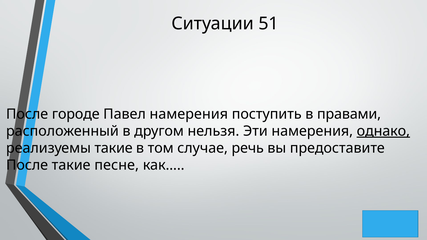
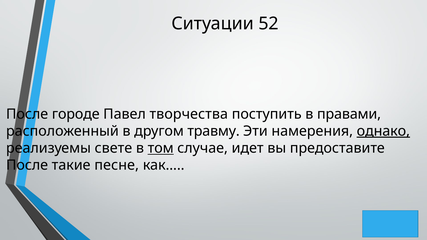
51: 51 -> 52 (269, 24)
Павел намерения: намерения -> творчества (189, 114)
нельзя: нельзя -> травму (214, 131)
реализуемы такие: такие -> свете (113, 148)
том underline: none -> present (161, 148)
речь: речь -> идет (248, 148)
